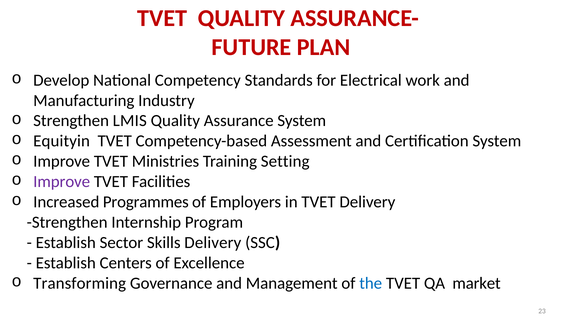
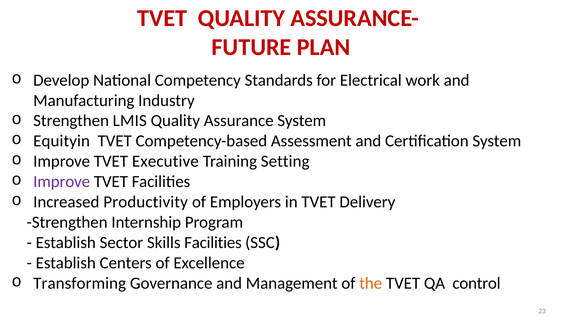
Ministries: Ministries -> Executive (165, 161)
Programmes: Programmes -> Productivity (146, 202)
Skills Delivery: Delivery -> Facilities (213, 242)
the colour: blue -> orange (371, 283)
market: market -> control (477, 283)
